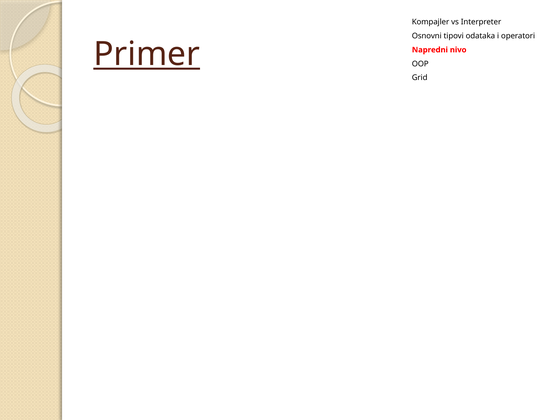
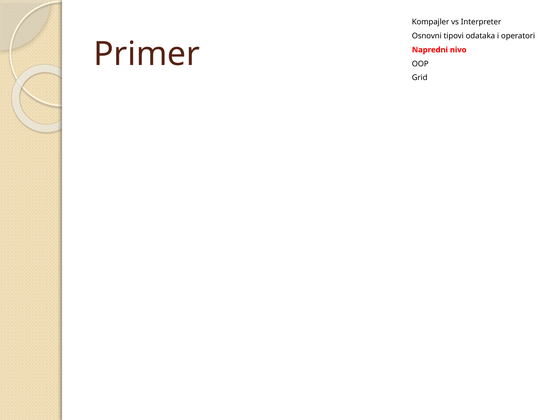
Primer underline: present -> none (147, 54)
